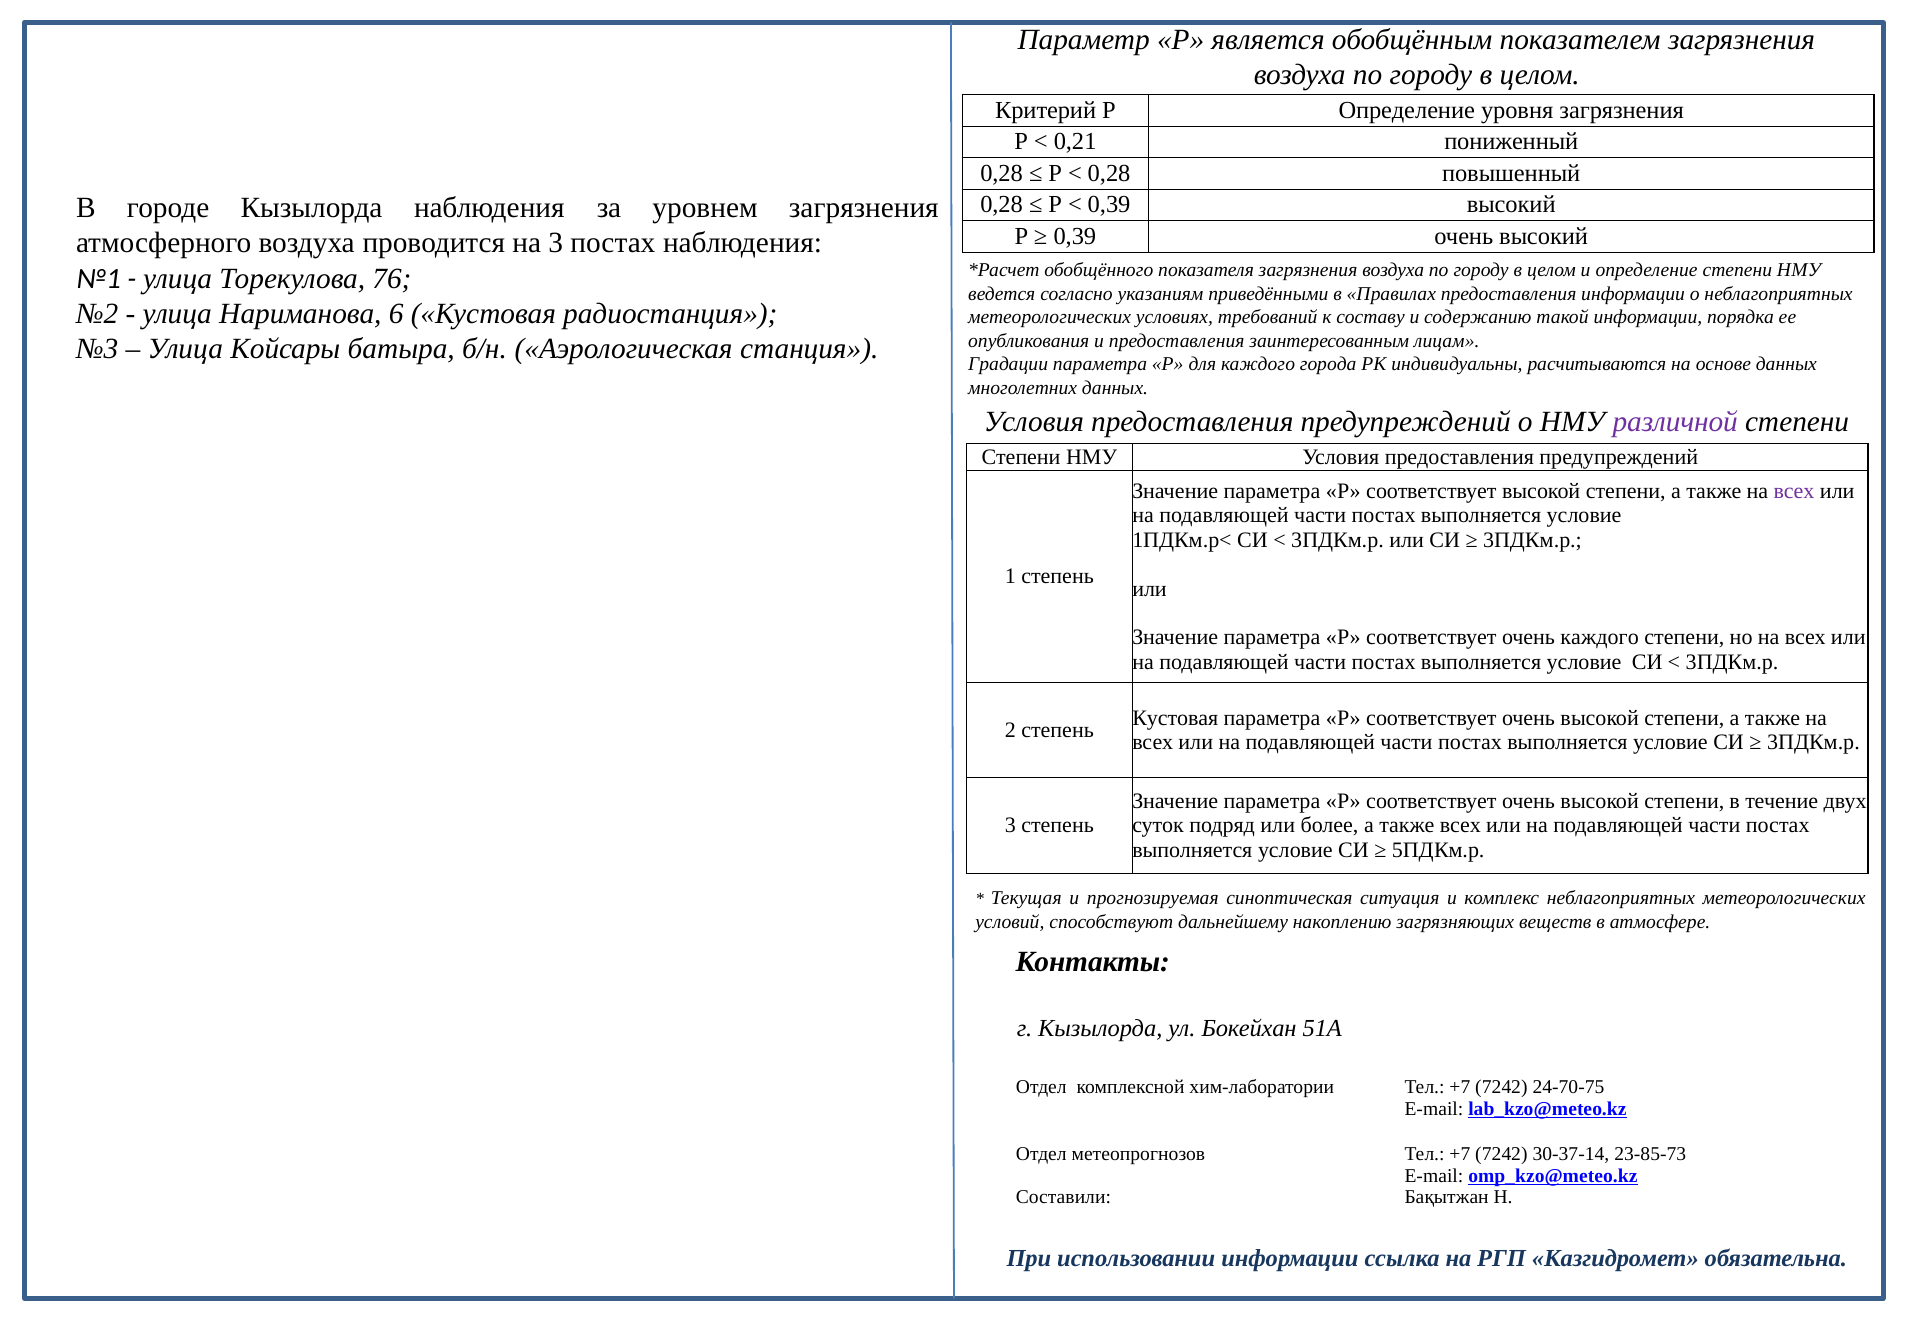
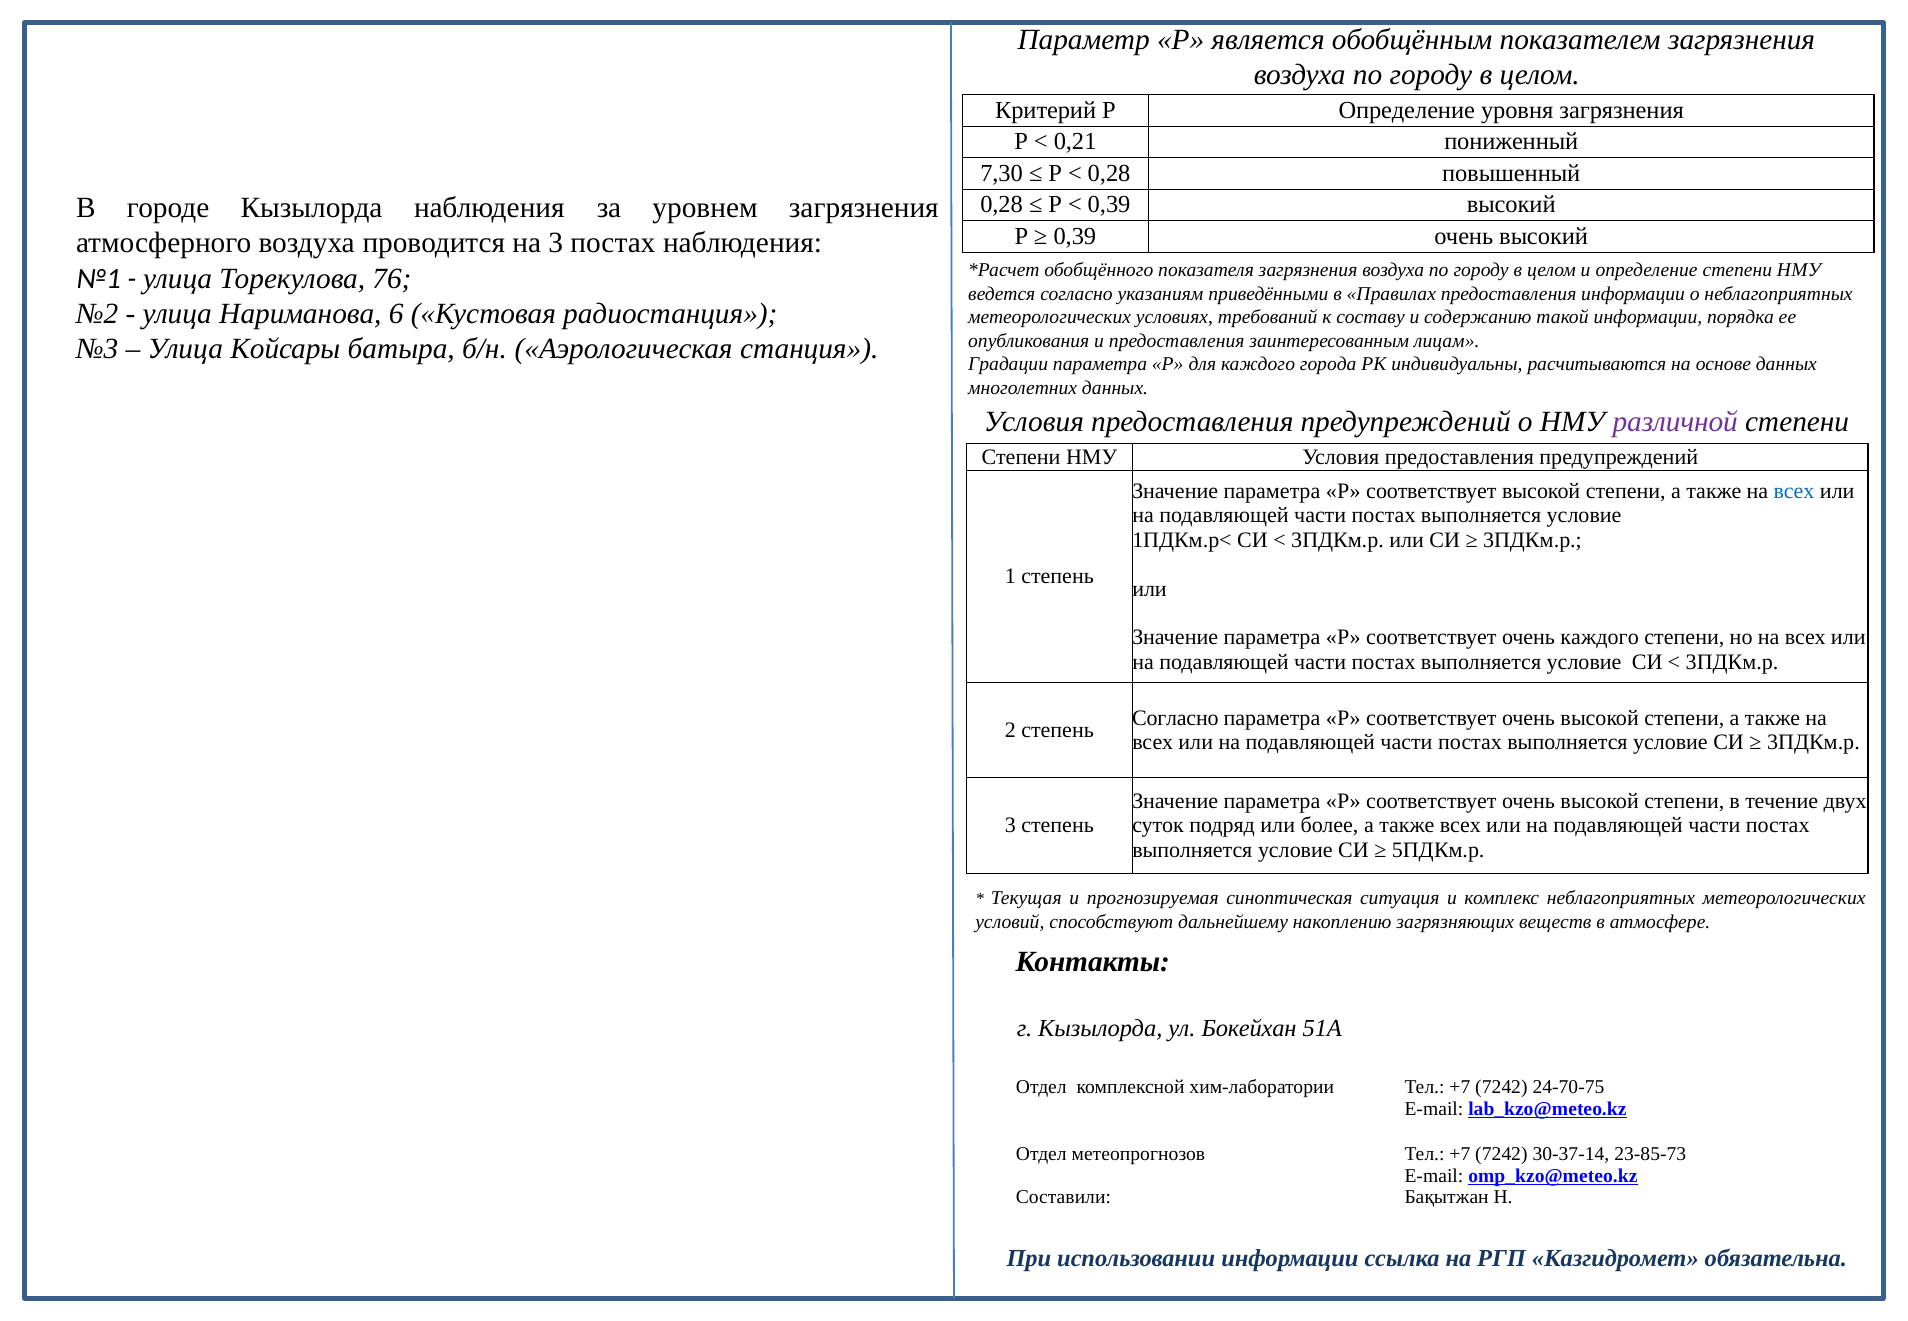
0,28: 0,28 -> 7,30 (1002, 173)
всех colour: purple -> blue (1794, 491)
Кустовая: Кустовая -> Согласно (1175, 718)
